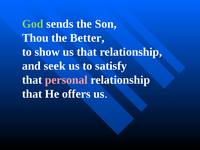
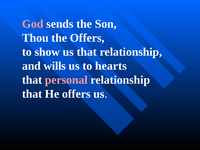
God colour: light green -> pink (33, 24)
the Better: Better -> Offers (87, 38)
seek: seek -> wills (55, 66)
satisfy: satisfy -> hearts (111, 66)
